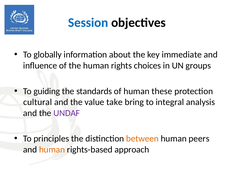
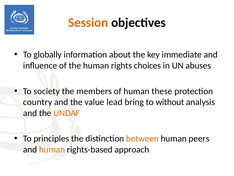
Session colour: blue -> orange (88, 23)
groups: groups -> abuses (198, 65)
guiding: guiding -> society (47, 91)
standards: standards -> members (94, 91)
cultural: cultural -> country (38, 102)
take: take -> lead (115, 102)
integral: integral -> without (170, 102)
UNDAF colour: purple -> orange (67, 113)
